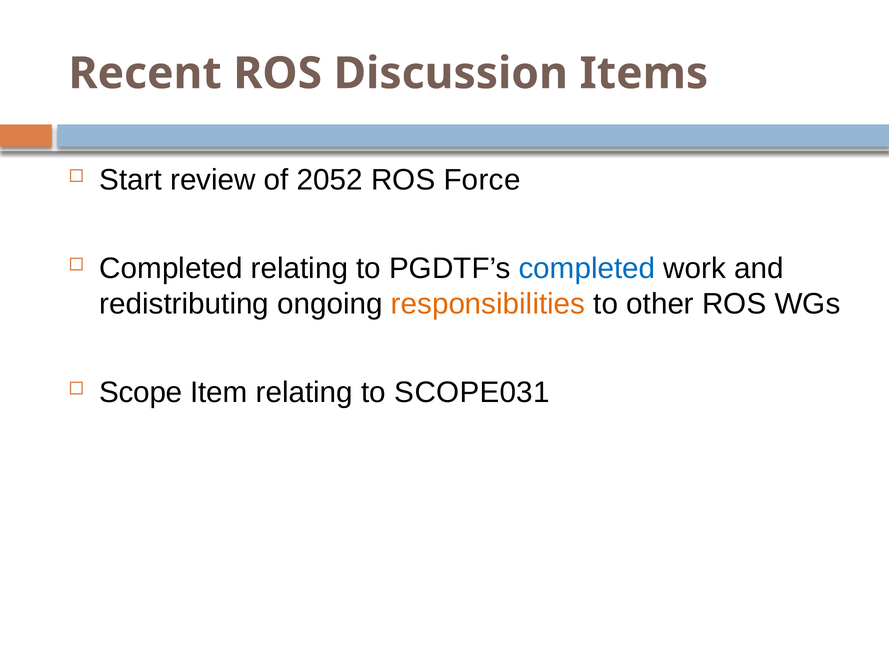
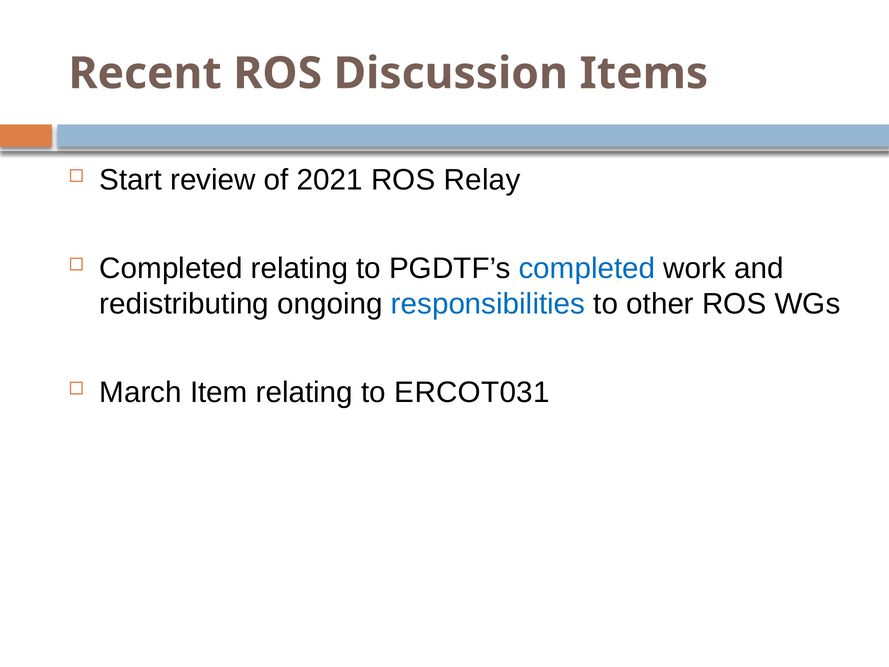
2052: 2052 -> 2021 (330, 180)
Force: Force -> Relay (482, 180)
responsibilities colour: orange -> blue (488, 304)
Scope: Scope -> March (141, 392)
SCOPE031: SCOPE031 -> ERCOT031 (472, 392)
